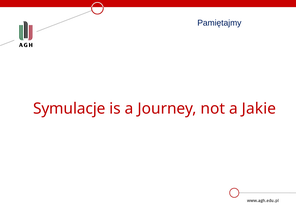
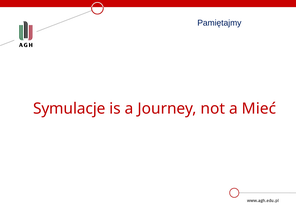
Jakie: Jakie -> Mieć (259, 108)
